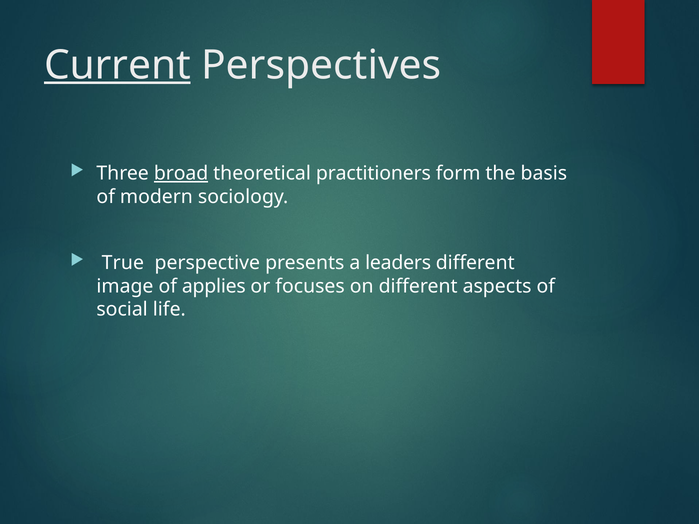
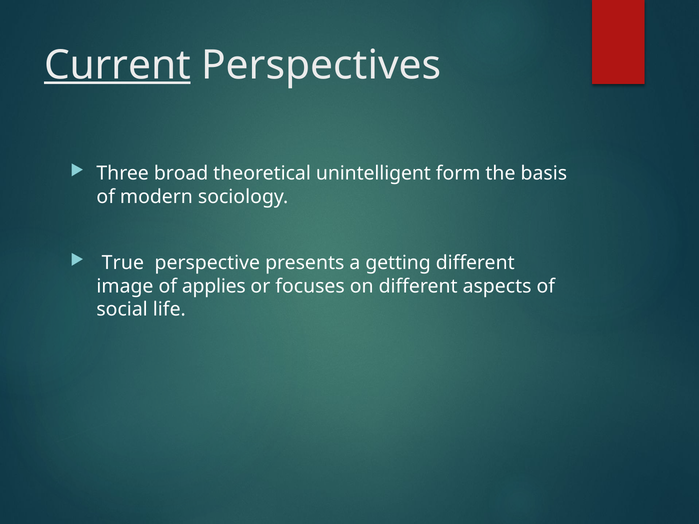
broad underline: present -> none (181, 173)
practitioners: practitioners -> unintelligent (373, 173)
leaders: leaders -> getting (398, 263)
